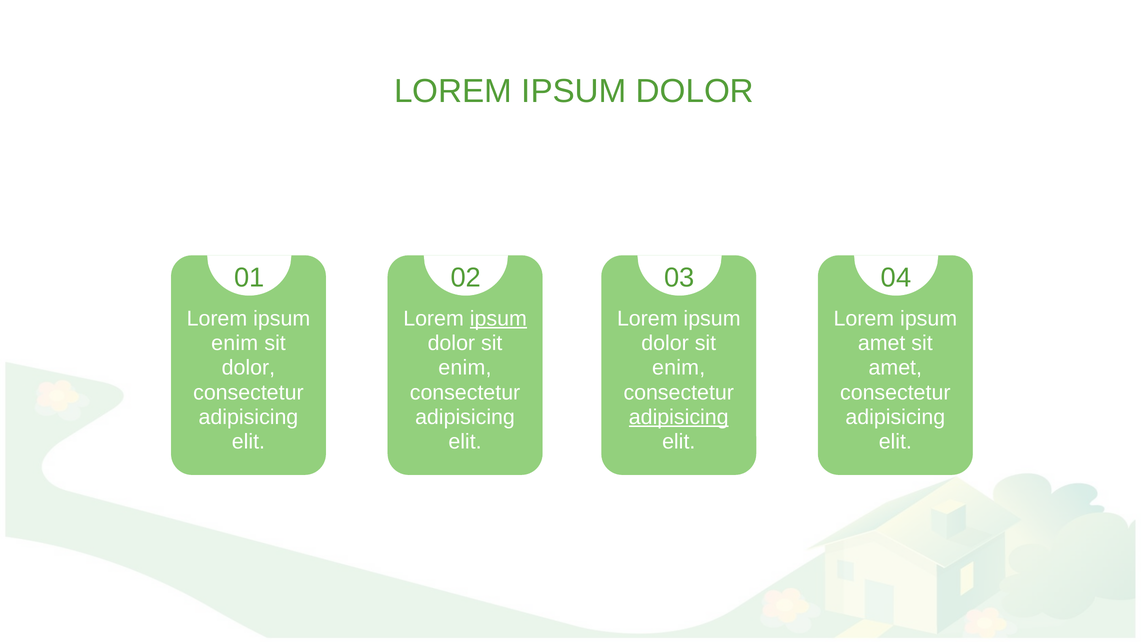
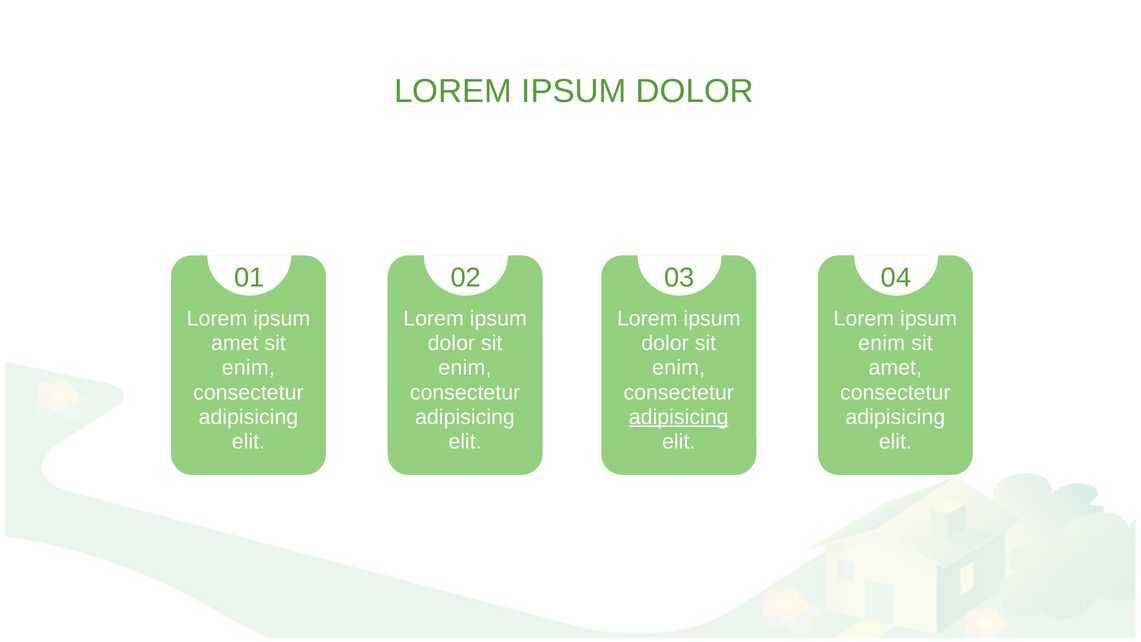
ipsum underline: present -> none (498, 318)
enim: enim -> amet (235, 343)
amet: amet -> enim (882, 343)
dolor: dolor -> enim (248, 368)
